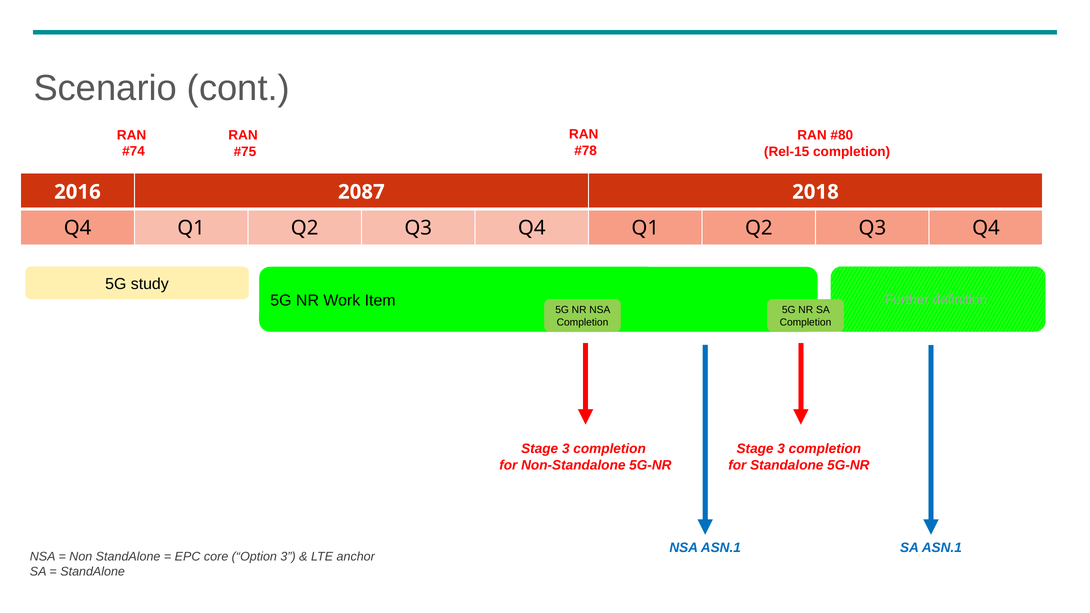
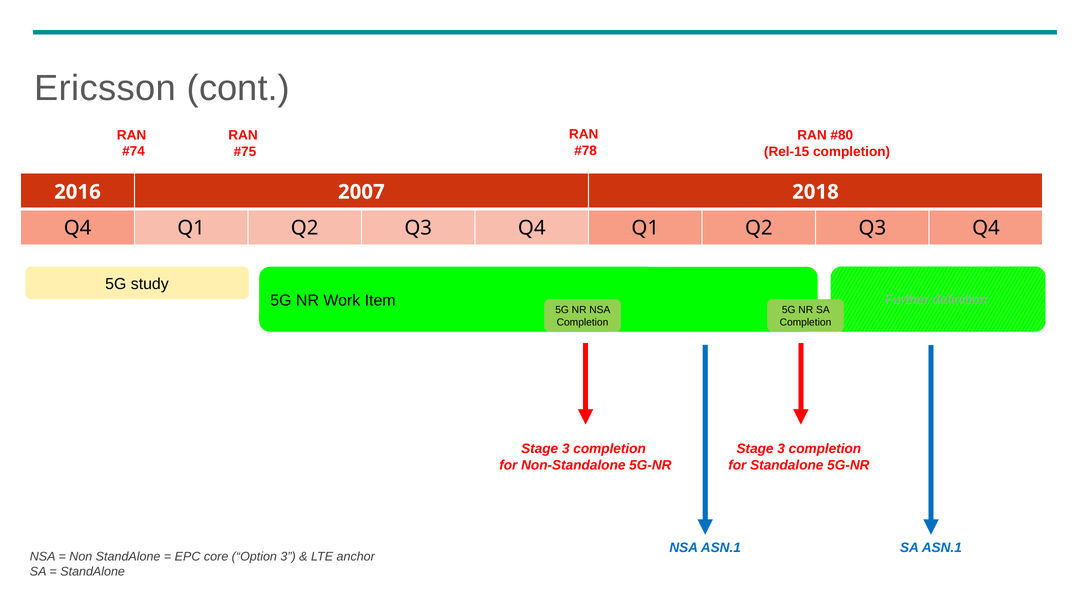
Scenario: Scenario -> Ericsson (105, 88)
2087: 2087 -> 2007 (361, 192)
